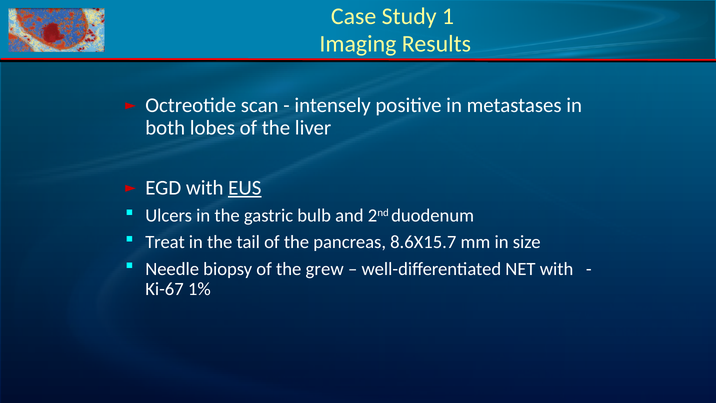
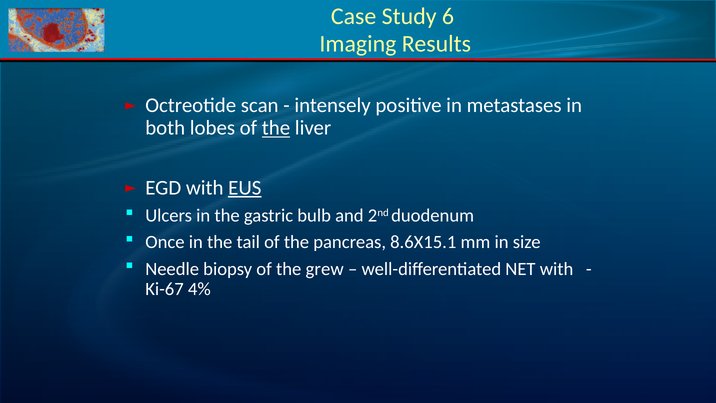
1: 1 -> 6 (448, 17)
the underline: none -> present (276, 128)
Treat: Treat -> Once (165, 242)
8.6X15.7: 8.6X15.7 -> 8.6X15.1 (423, 242)
1%: 1% -> 4% (199, 289)
